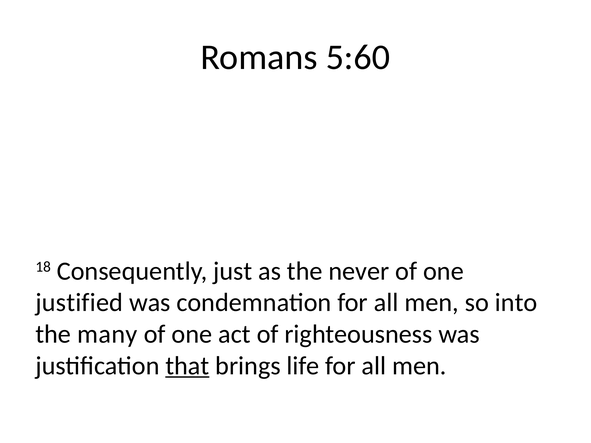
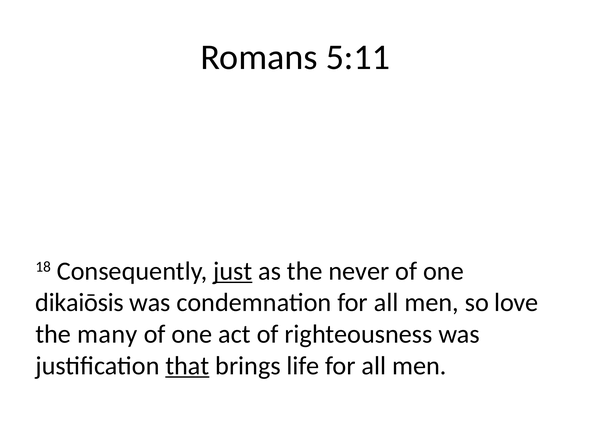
5:60: 5:60 -> 5:11 (358, 57)
just underline: none -> present (233, 271)
justified: justified -> dikaiōsis (80, 303)
into: into -> love (516, 303)
